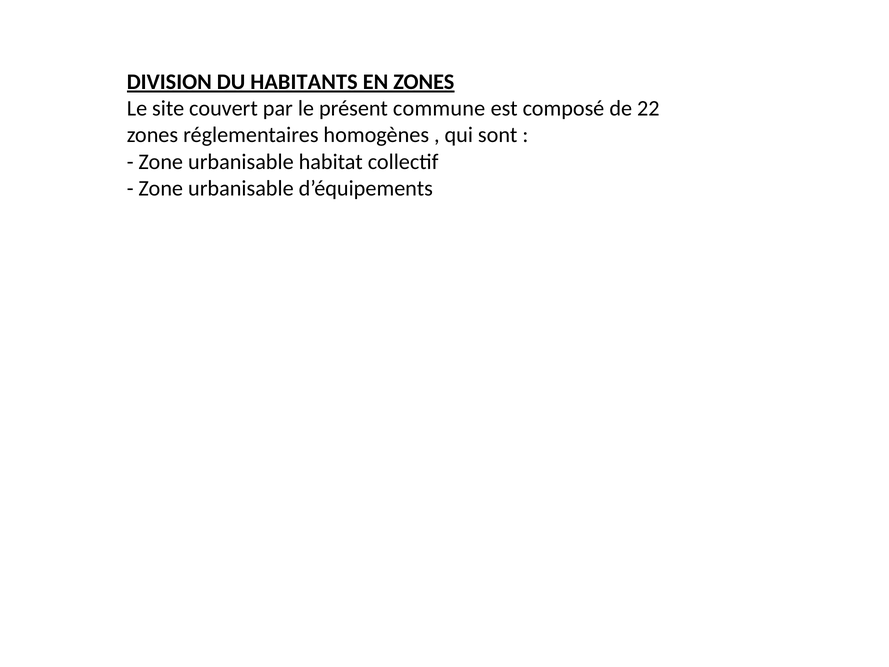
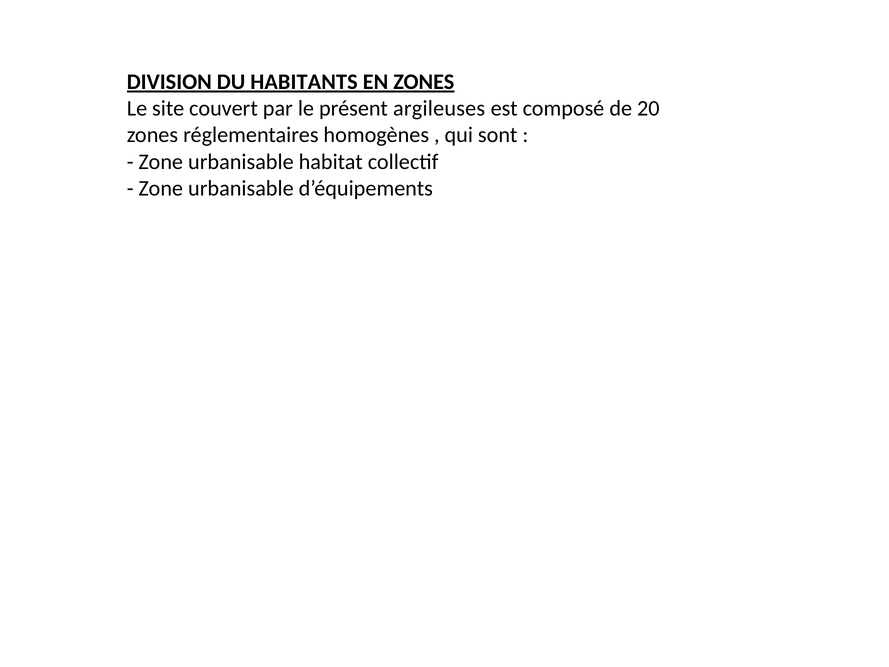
commune: commune -> argileuses (439, 108)
22: 22 -> 20 (648, 108)
